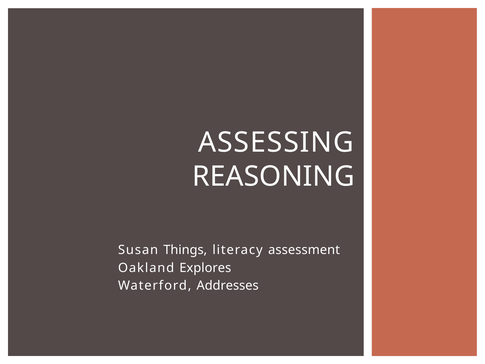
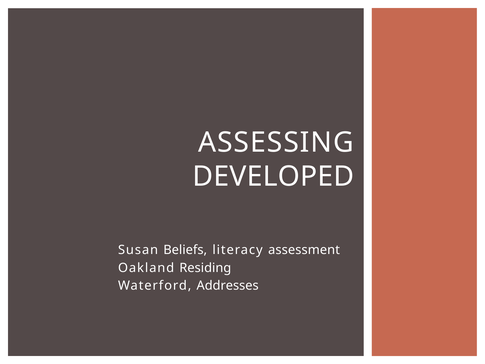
REASONING: REASONING -> DEVELOPED (273, 176)
Things: Things -> Beliefs (185, 250)
Explores: Explores -> Residing (205, 268)
